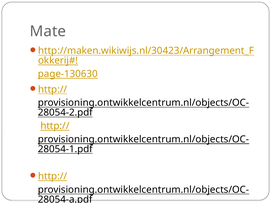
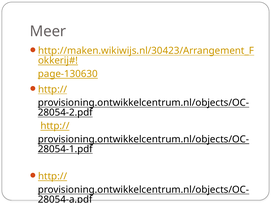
Mate: Mate -> Meer (48, 31)
